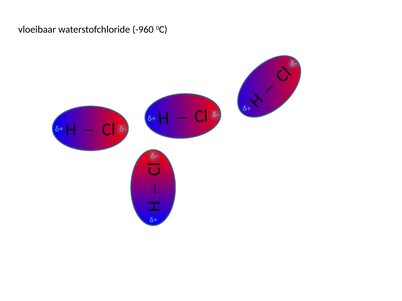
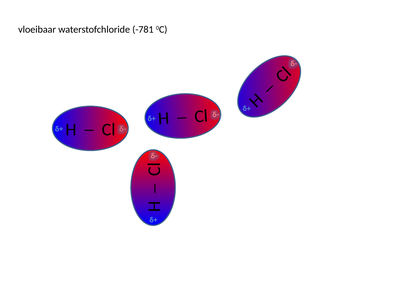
-960: -960 -> -781 (143, 30)
